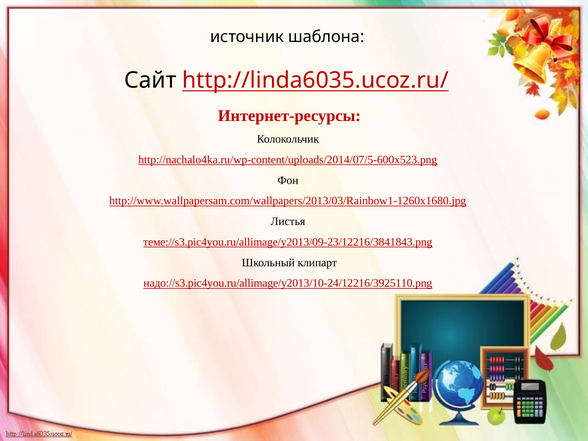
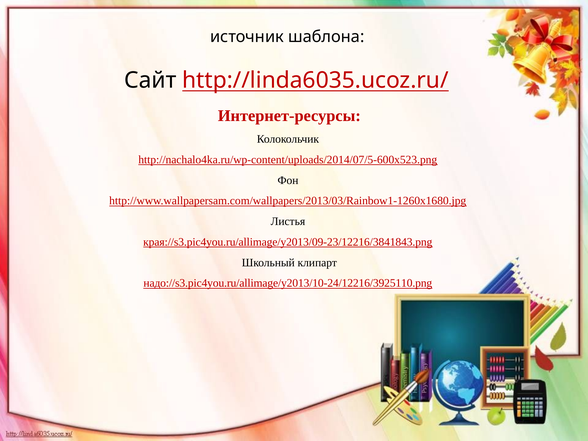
теме://s3.pic4you.ru/allimage/y2013/09-23/12216/3841843.png: теме://s3.pic4you.ru/allimage/y2013/09-23/12216/3841843.png -> края://s3.pic4you.ru/allimage/y2013/09-23/12216/3841843.png (288, 242)
